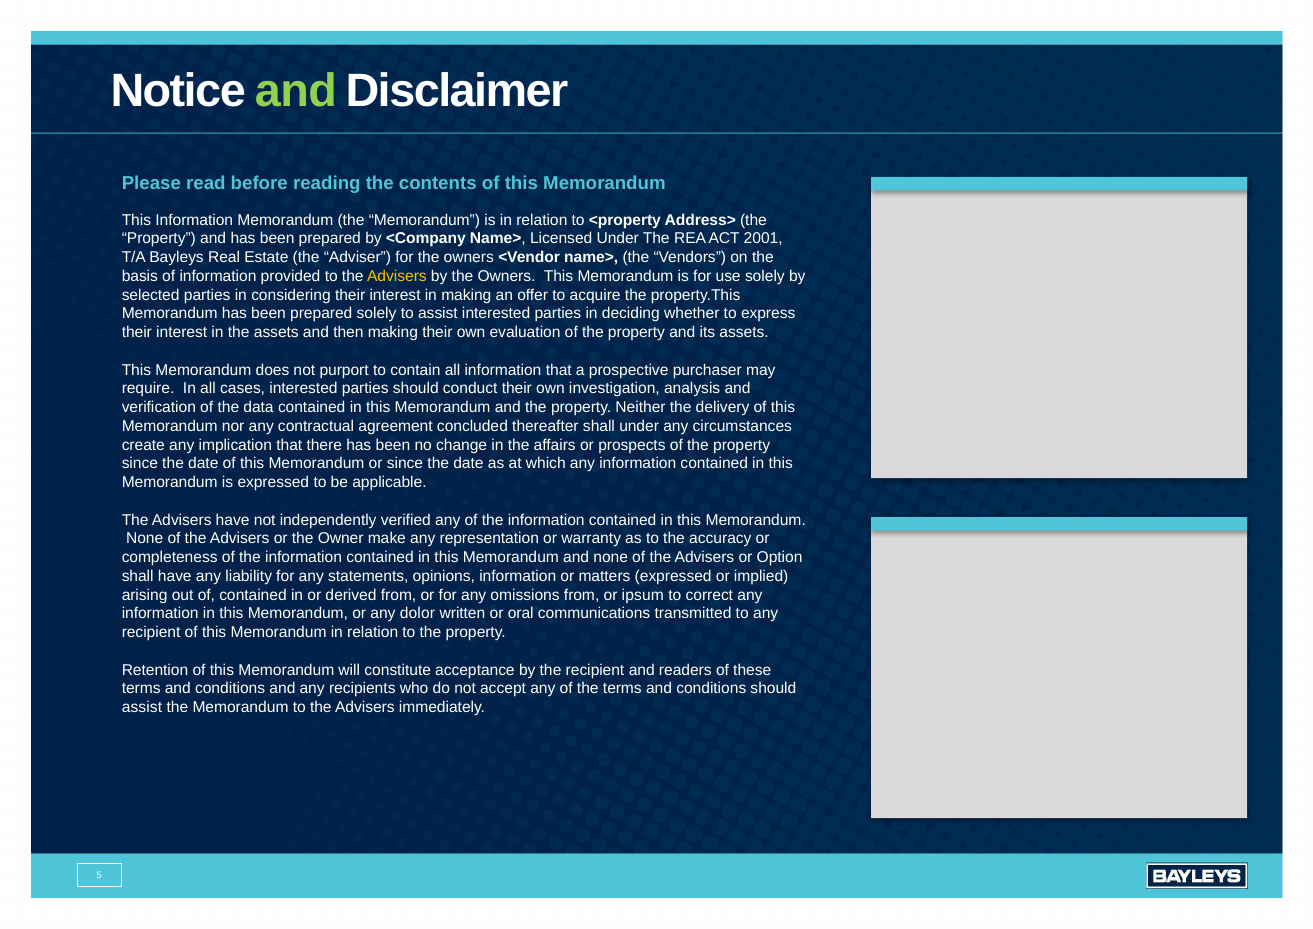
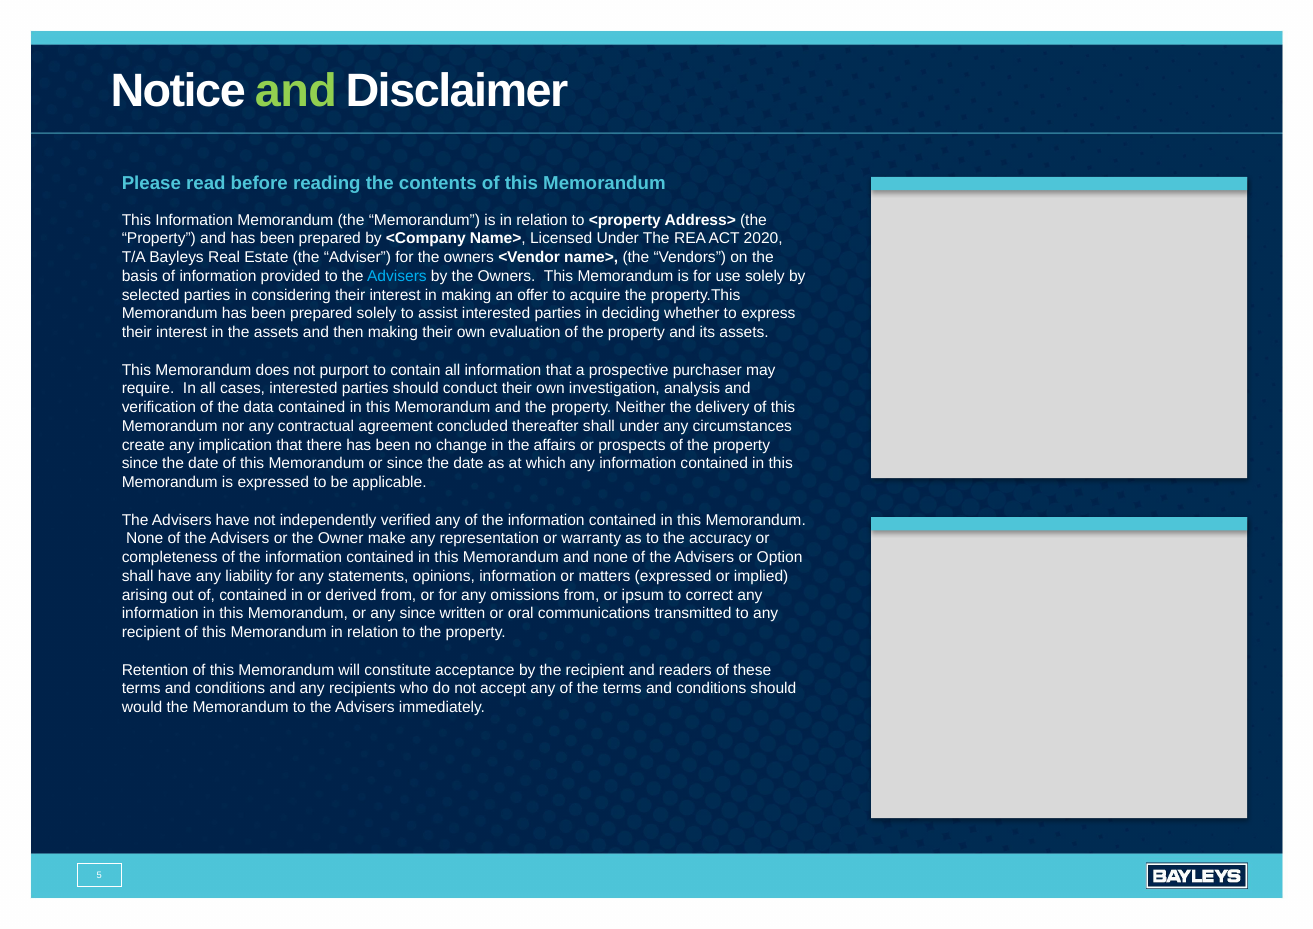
2001: 2001 -> 2020 (763, 239)
Advisers colour: yellow -> light blue (397, 276)
any dolor: dolor -> since (418, 614)
assist: assist -> would (142, 707)
